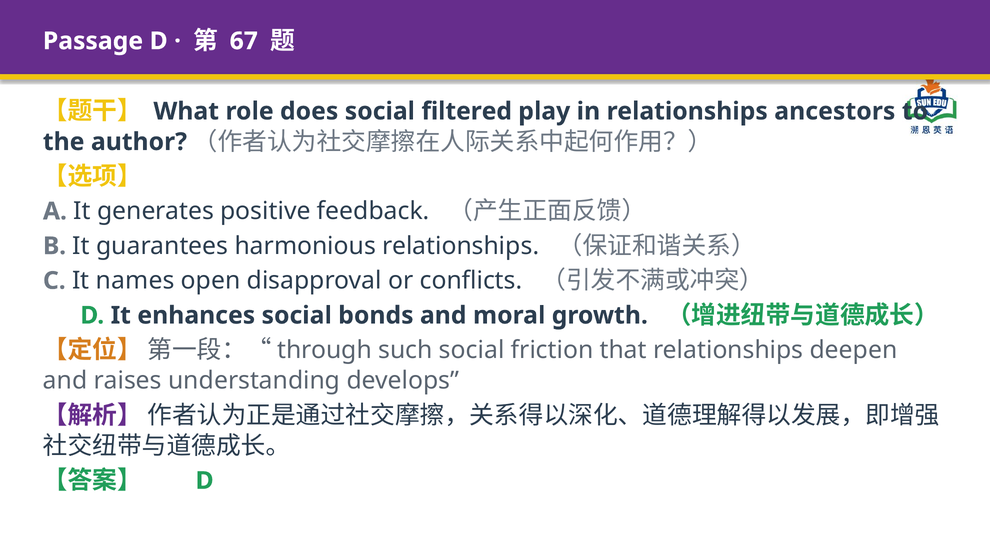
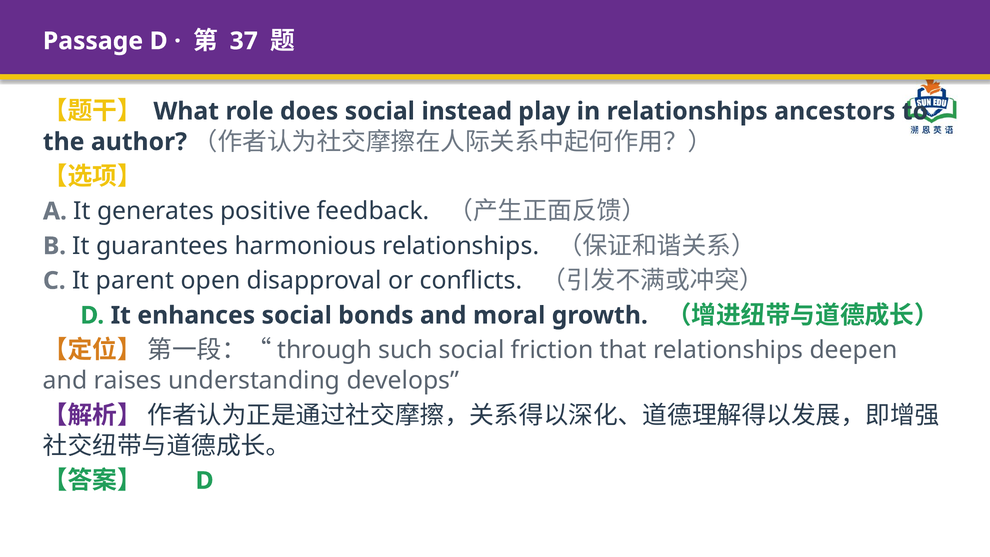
67: 67 -> 37 (244, 41)
filtered: filtered -> instead (467, 111)
names: names -> parent (135, 281)
